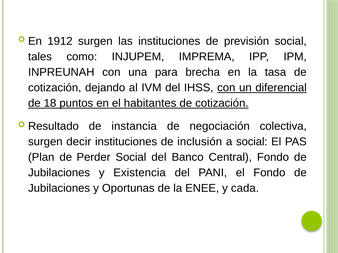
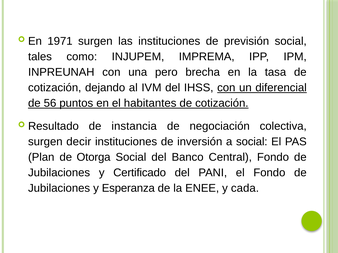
1912: 1912 -> 1971 (60, 41)
para: para -> pero (166, 72)
18: 18 -> 56 (50, 103)
inclusión: inclusión -> inversión (200, 142)
Perder: Perder -> Otorga (94, 158)
Existencia: Existencia -> Certificado (140, 173)
Oportunas: Oportunas -> Esperanza (128, 189)
